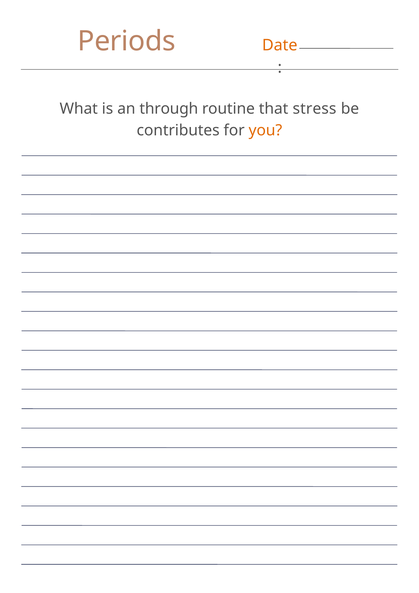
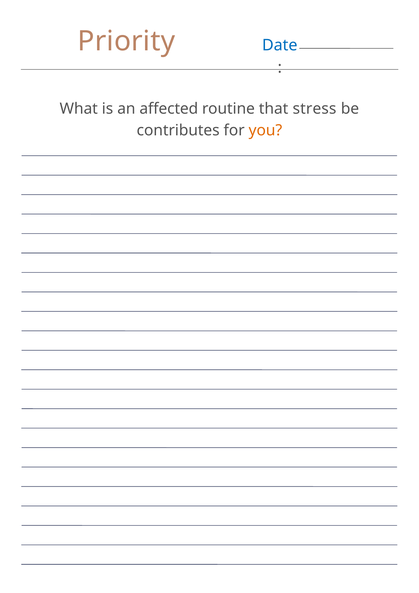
Periods: Periods -> Priority (126, 41)
Date colour: orange -> blue (280, 45)
through: through -> affected (169, 109)
